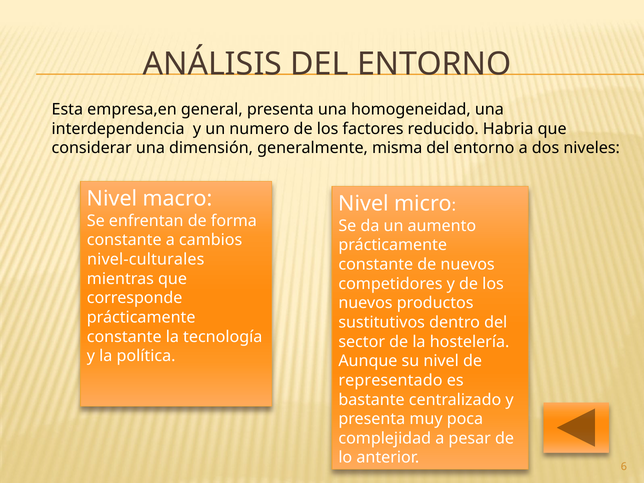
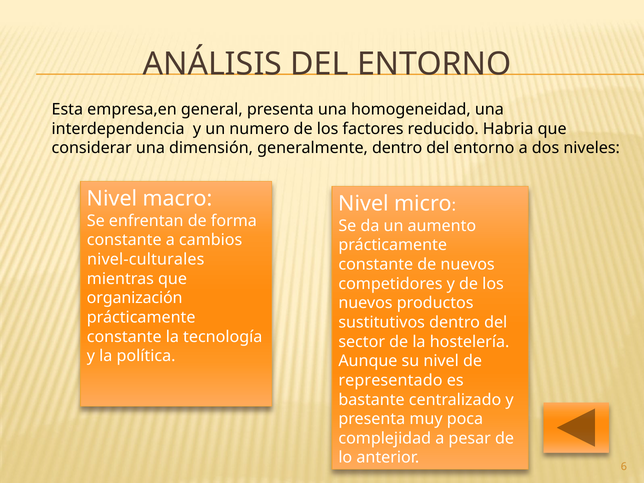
generalmente misma: misma -> dentro (397, 148)
corresponde: corresponde -> organización (135, 298)
